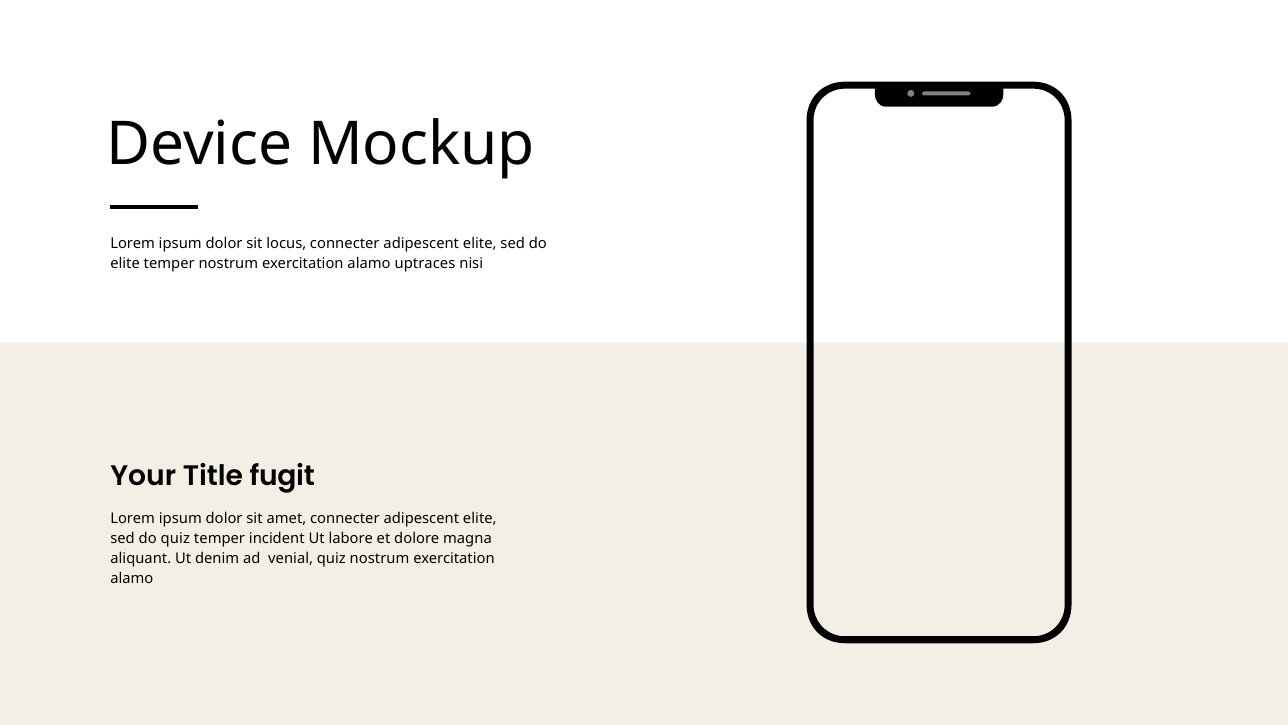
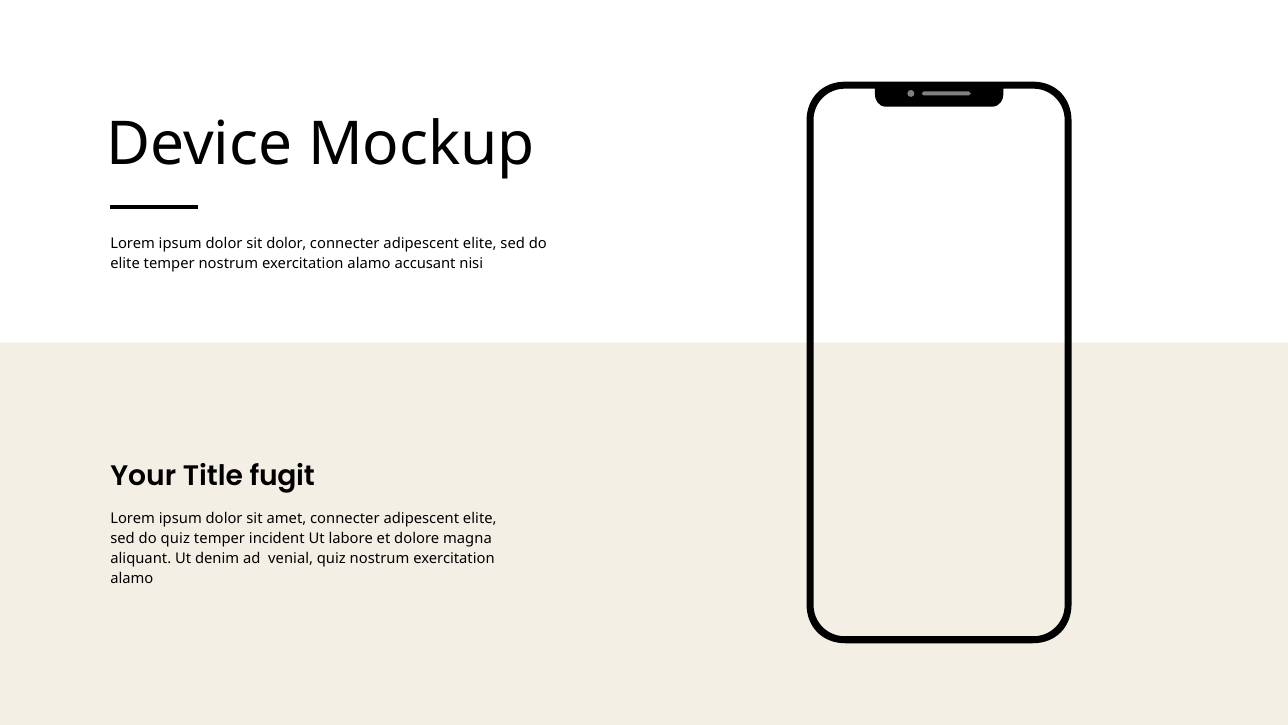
sit locus: locus -> dolor (286, 243)
uptraces: uptraces -> accusant (425, 263)
